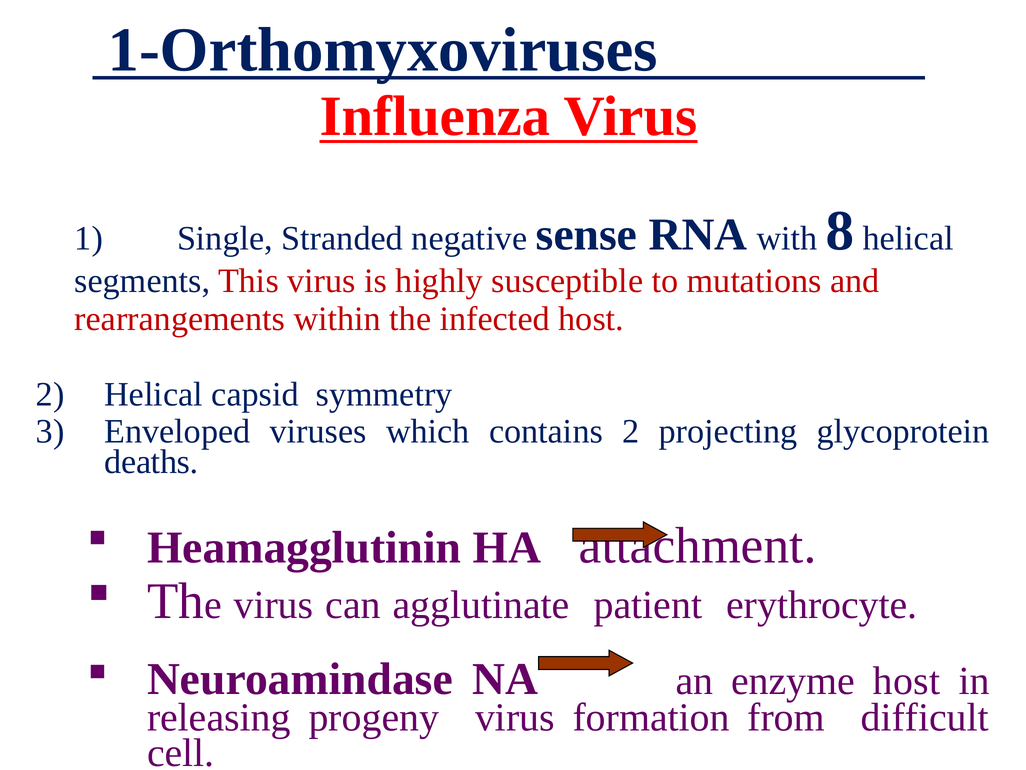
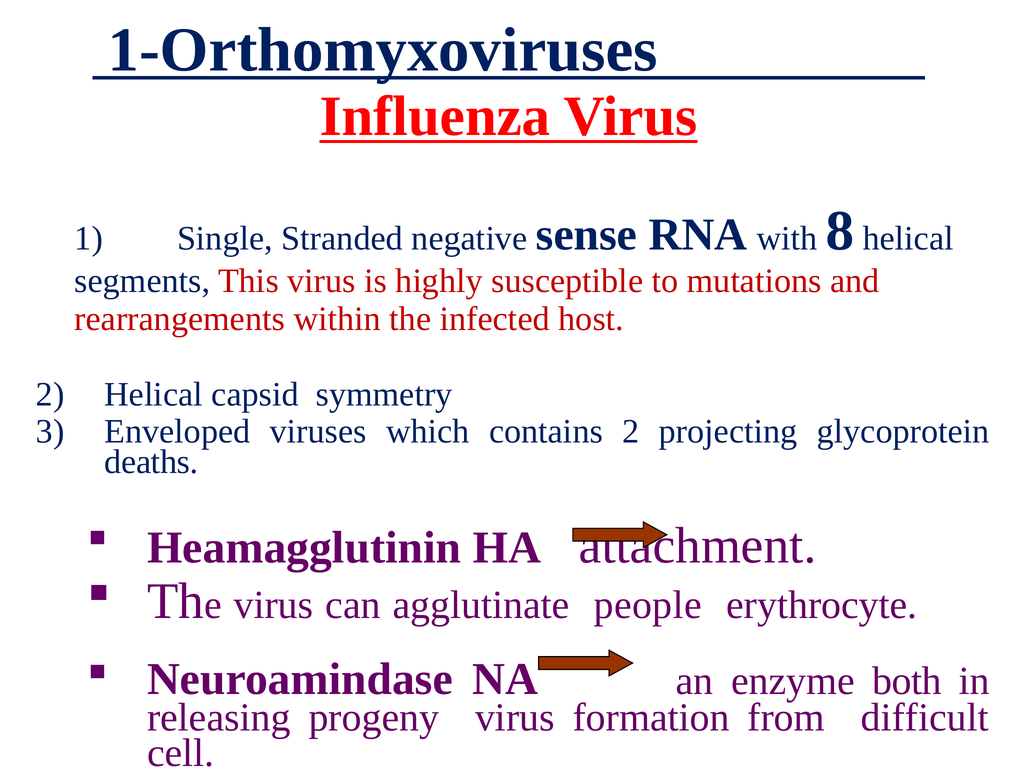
patient: patient -> people (648, 605)
enzyme host: host -> both (907, 681)
